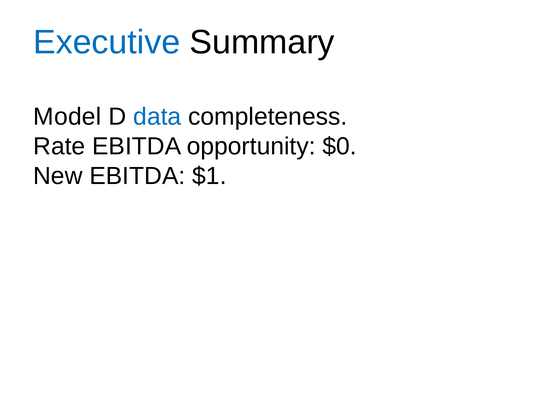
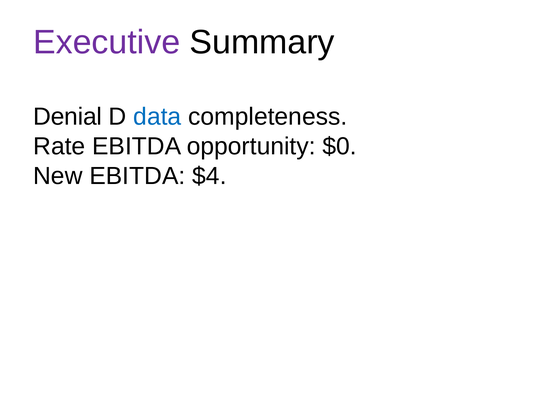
Executive colour: blue -> purple (107, 42)
Model: Model -> Denial (68, 116)
$1: $1 -> $4 (209, 176)
